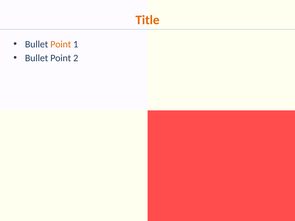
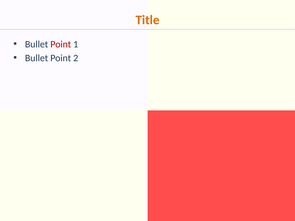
Point colour: orange -> red (61, 44)
